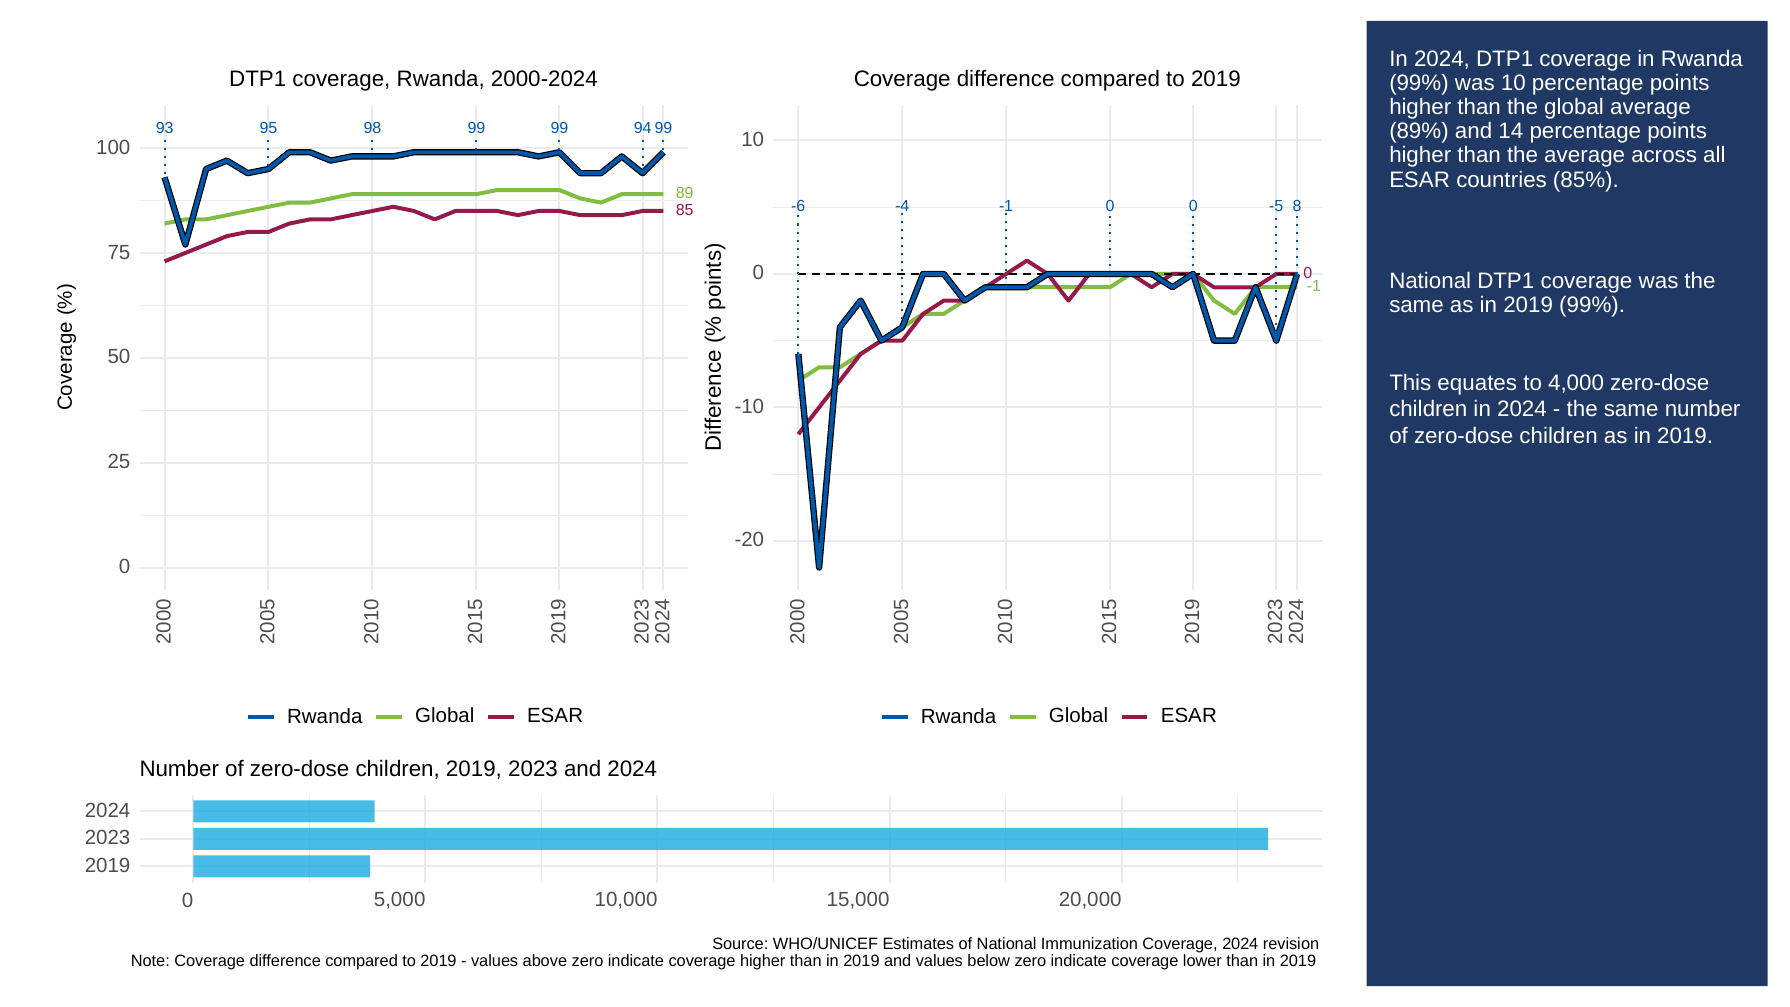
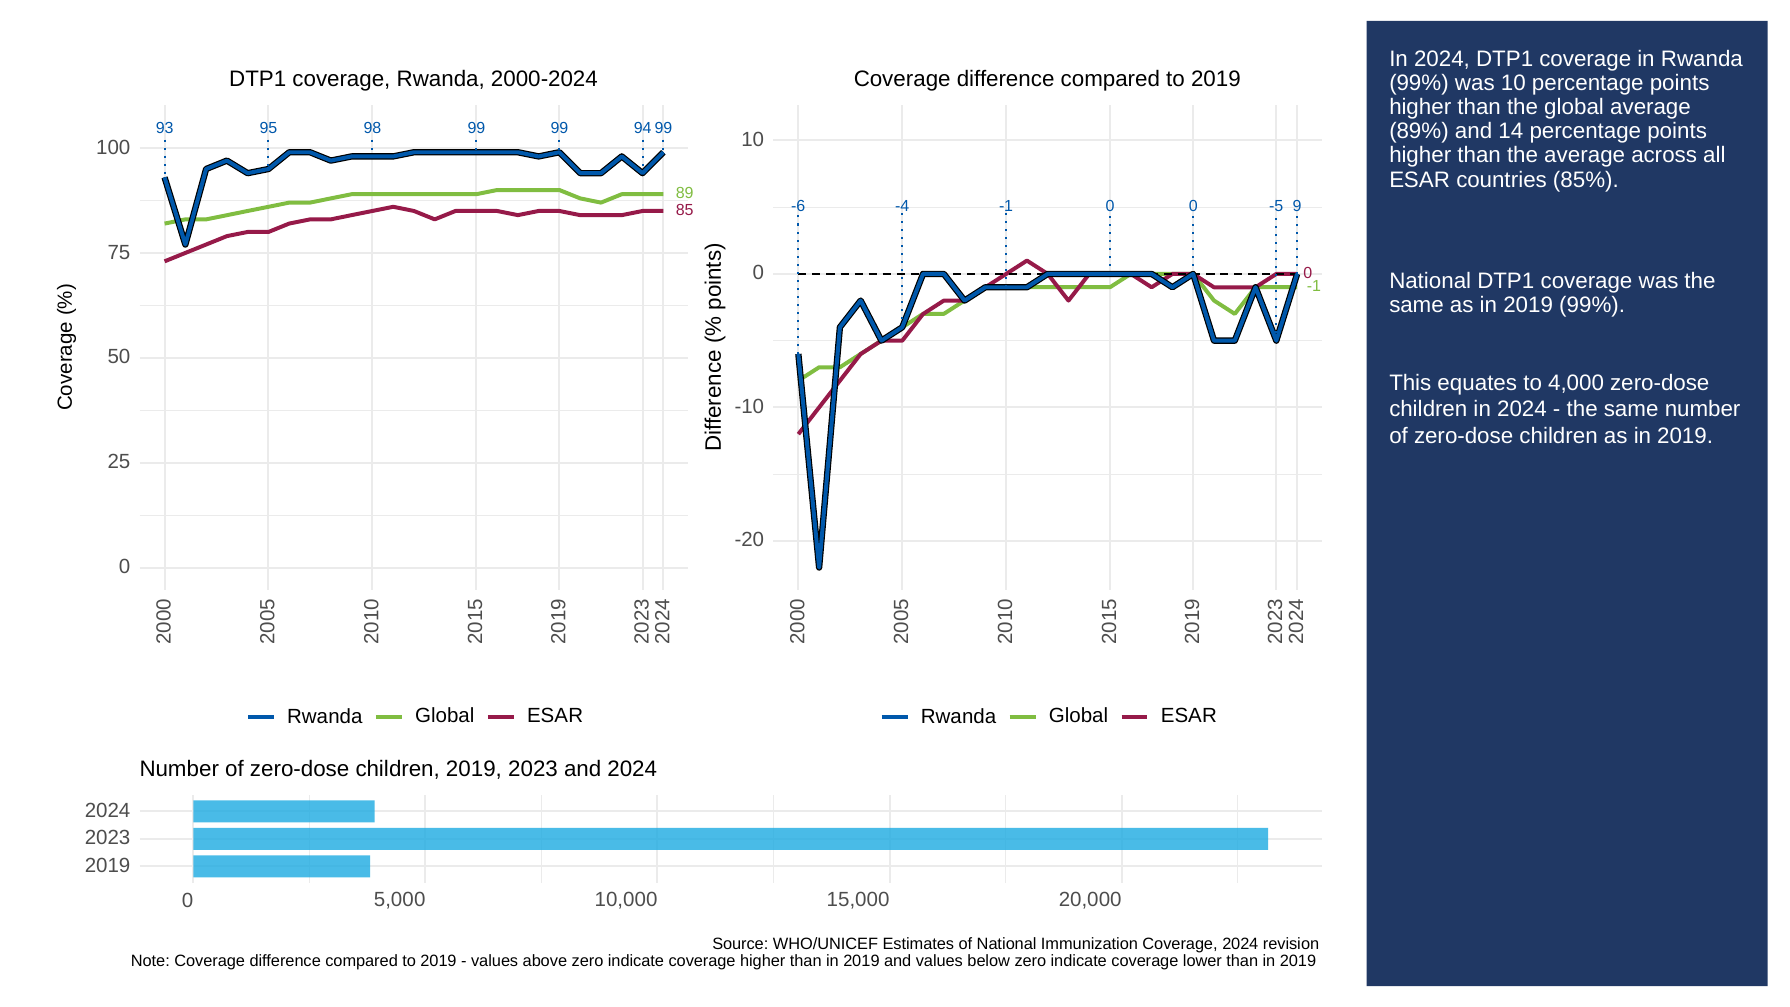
-5 8: 8 -> 9 (1297, 206)
